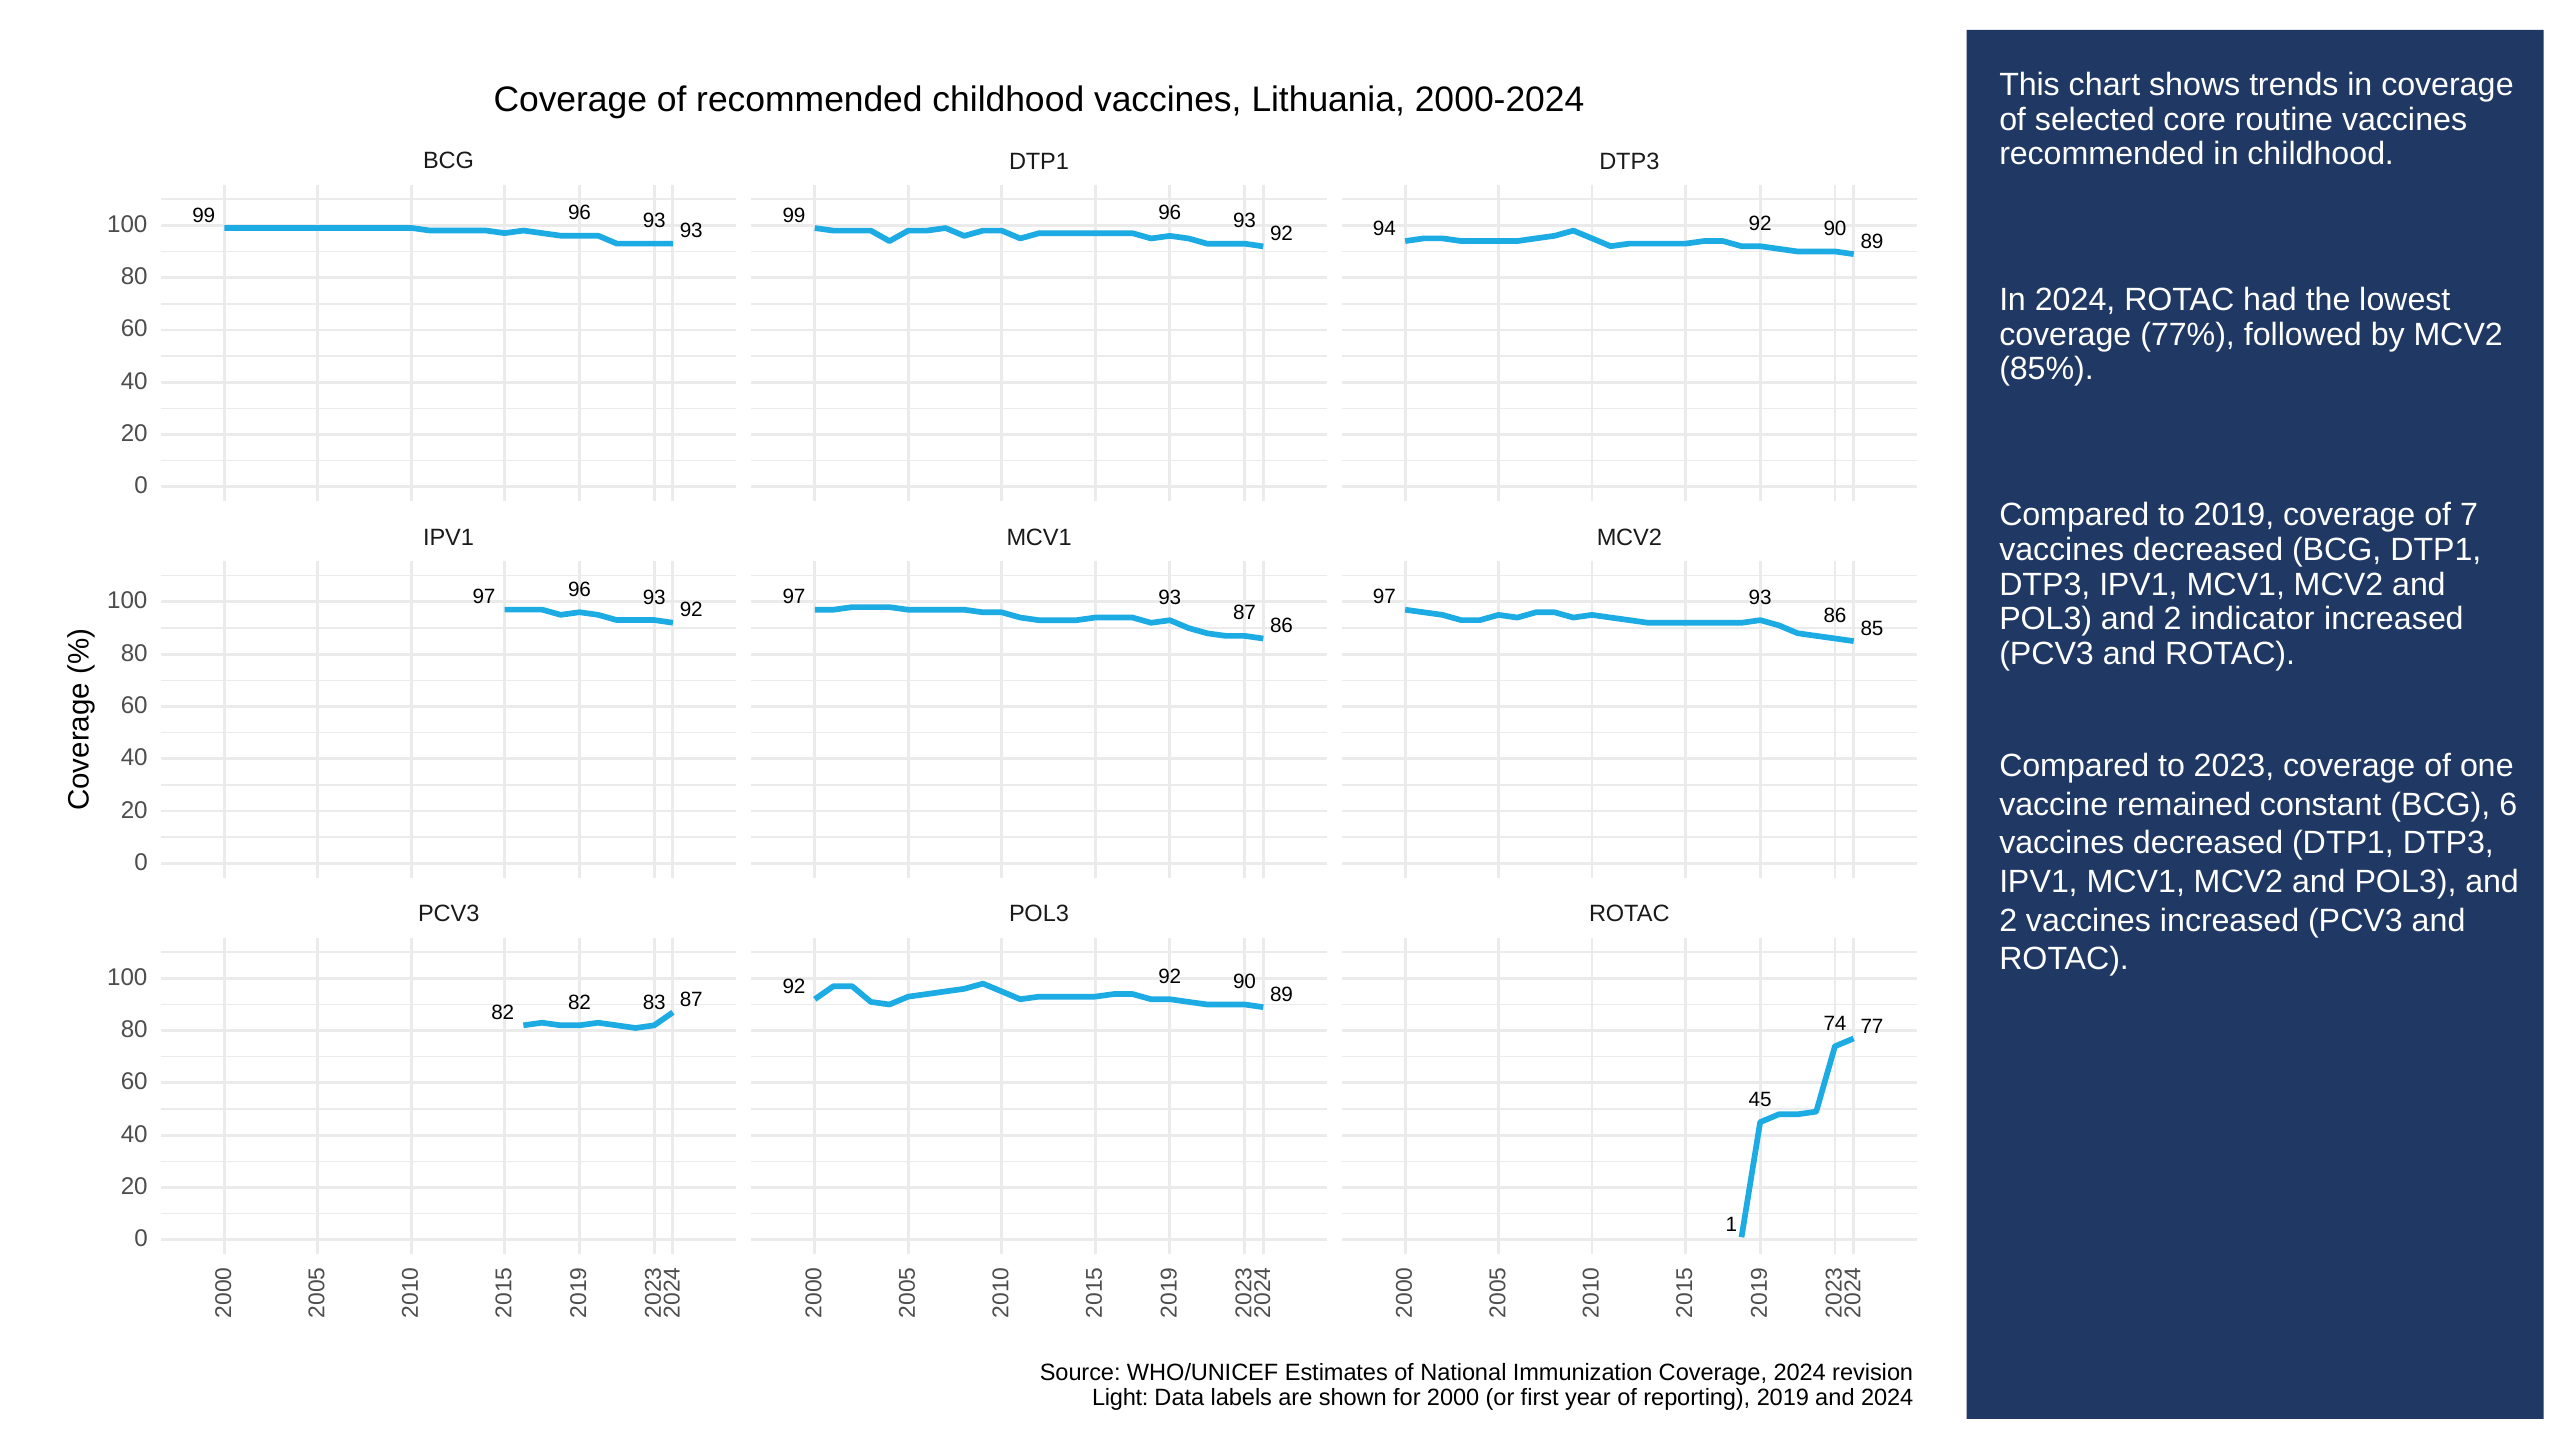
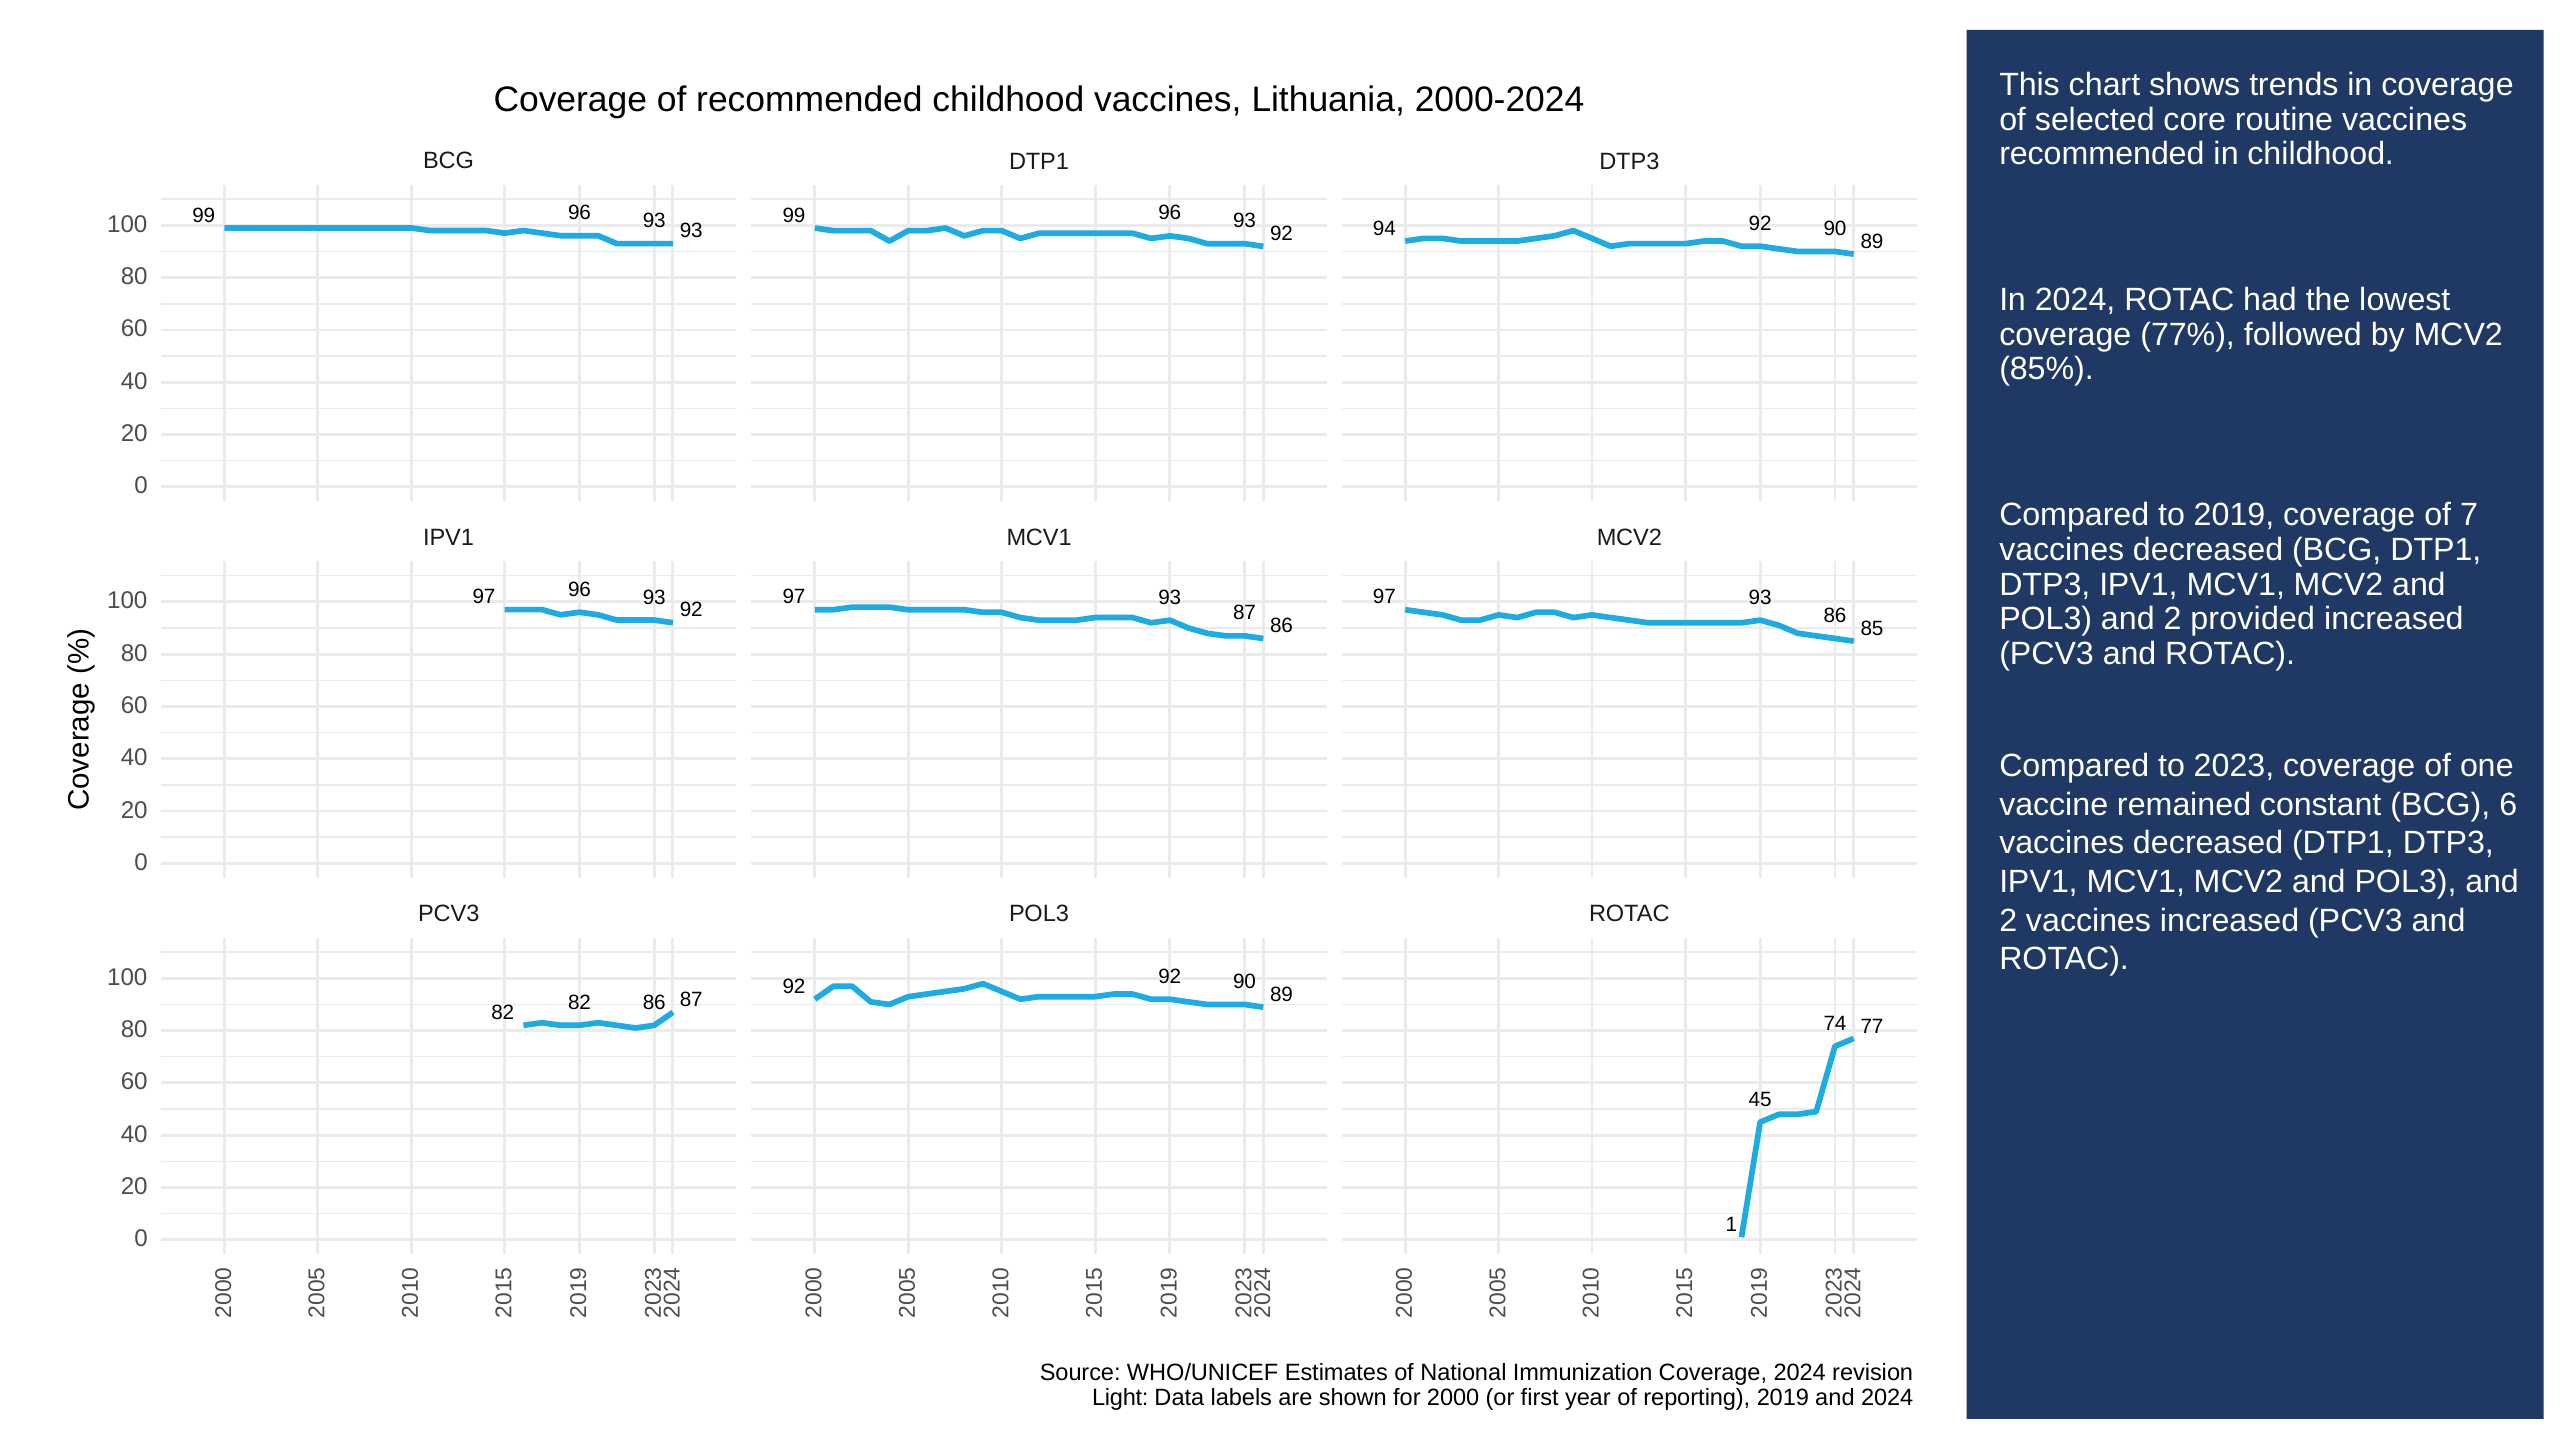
indicator: indicator -> provided (2253, 619)
82 83: 83 -> 86 (654, 1002)
